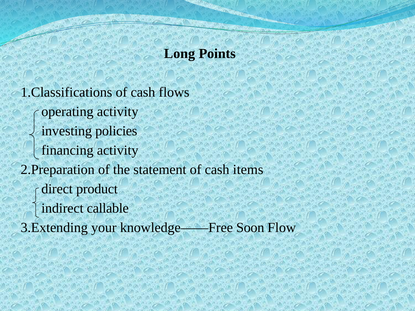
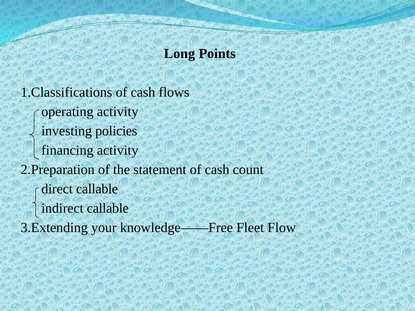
items: items -> count (248, 170)
direct product: product -> callable (97, 189)
Soon: Soon -> Fleet (250, 228)
